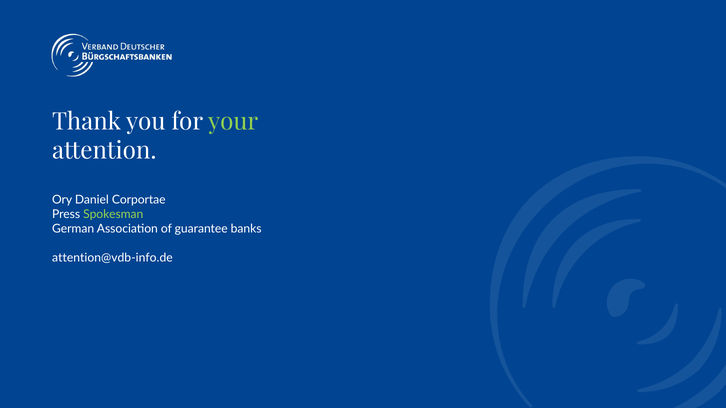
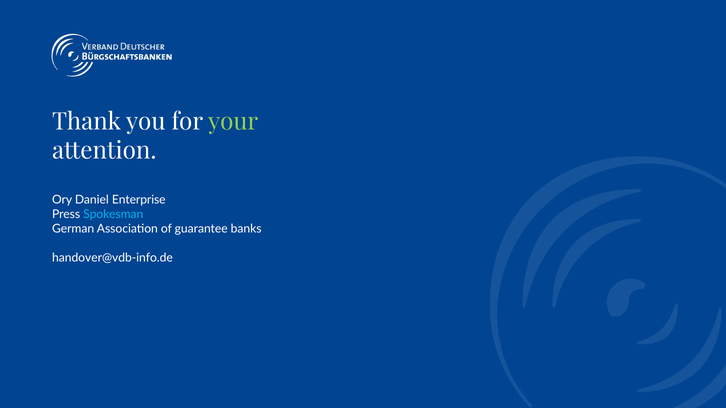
Corportae: Corportae -> Enterprise (139, 200)
Spokesman colour: light green -> light blue (113, 214)
attention@vdb-info.de: attention@vdb-info.de -> handover@vdb-info.de (112, 258)
